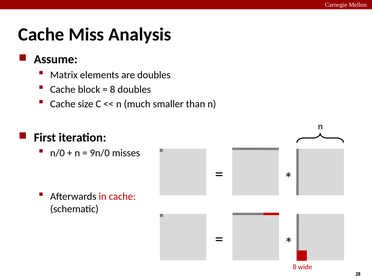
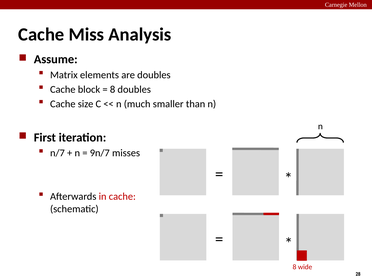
n/0: n/0 -> n/7 (57, 153)
9n/0: 9n/0 -> 9n/7 (100, 153)
